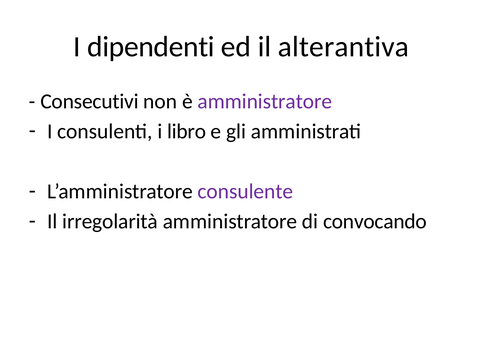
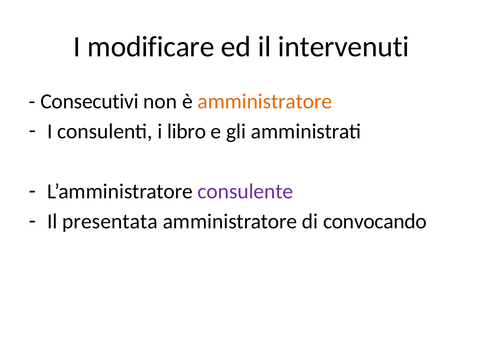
dipendenti: dipendenti -> modificare (151, 47)
alterantiva: alterantiva -> intervenuti (344, 47)
amministratore colour: purple -> orange (265, 101)
irregolarità: irregolarità -> presentata (110, 222)
